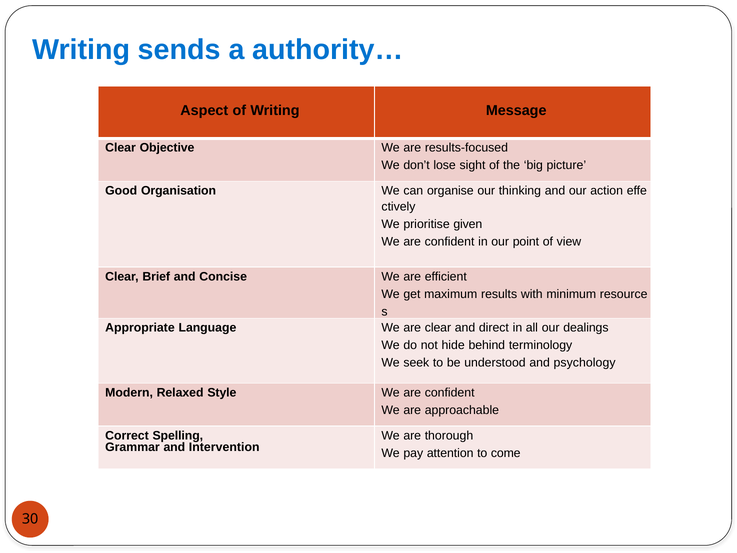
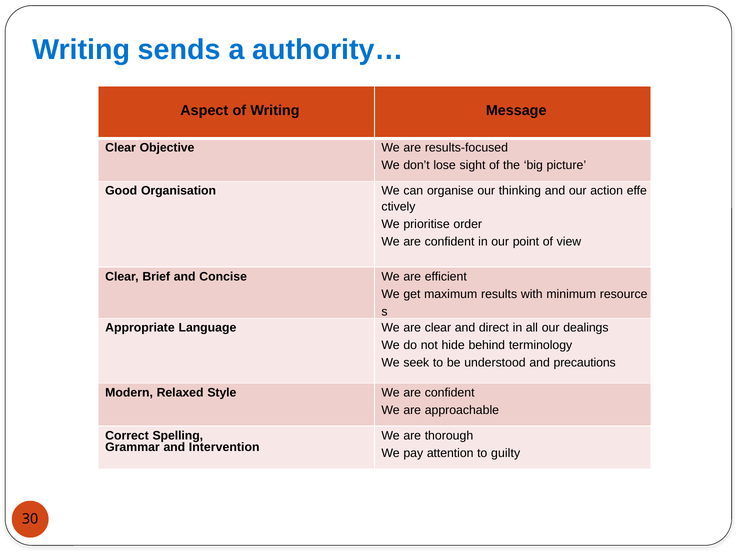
given: given -> order (468, 224)
psychology: psychology -> precautions (585, 363)
come: come -> guilty (506, 453)
